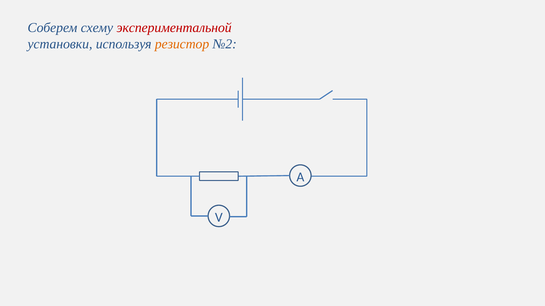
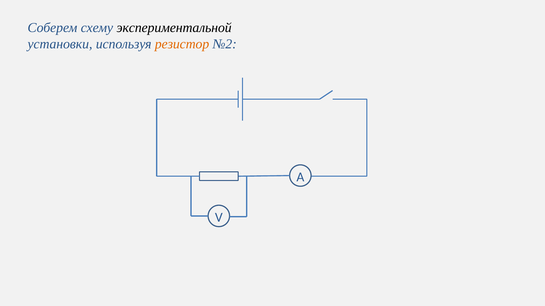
экспериментальной colour: red -> black (174, 28)
